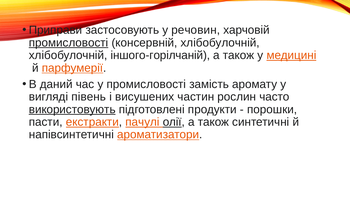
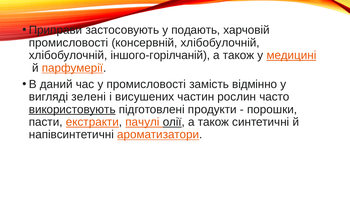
речовин: речовин -> подають (196, 30)
промисловості underline: present -> none (69, 43)
аромату: аромату -> відмінно (255, 84)
півень: півень -> зелені (89, 97)
